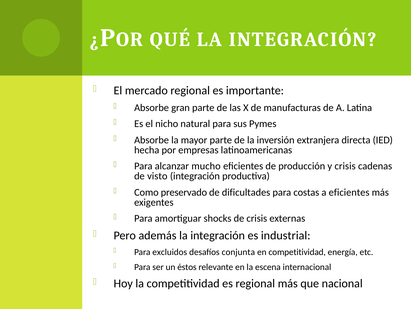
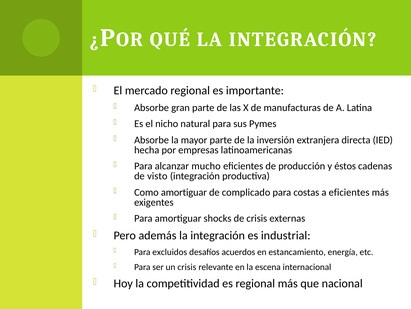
y crisis: crisis -> éstos (345, 166)
Como preservado: preservado -> amortiguar (184, 192)
dificultades: dificultades -> complicado (246, 192)
conjunta: conjunta -> acuerdos (238, 251)
en competitividad: competitividad -> estancamiento (297, 251)
un éstos: éstos -> crisis (187, 266)
